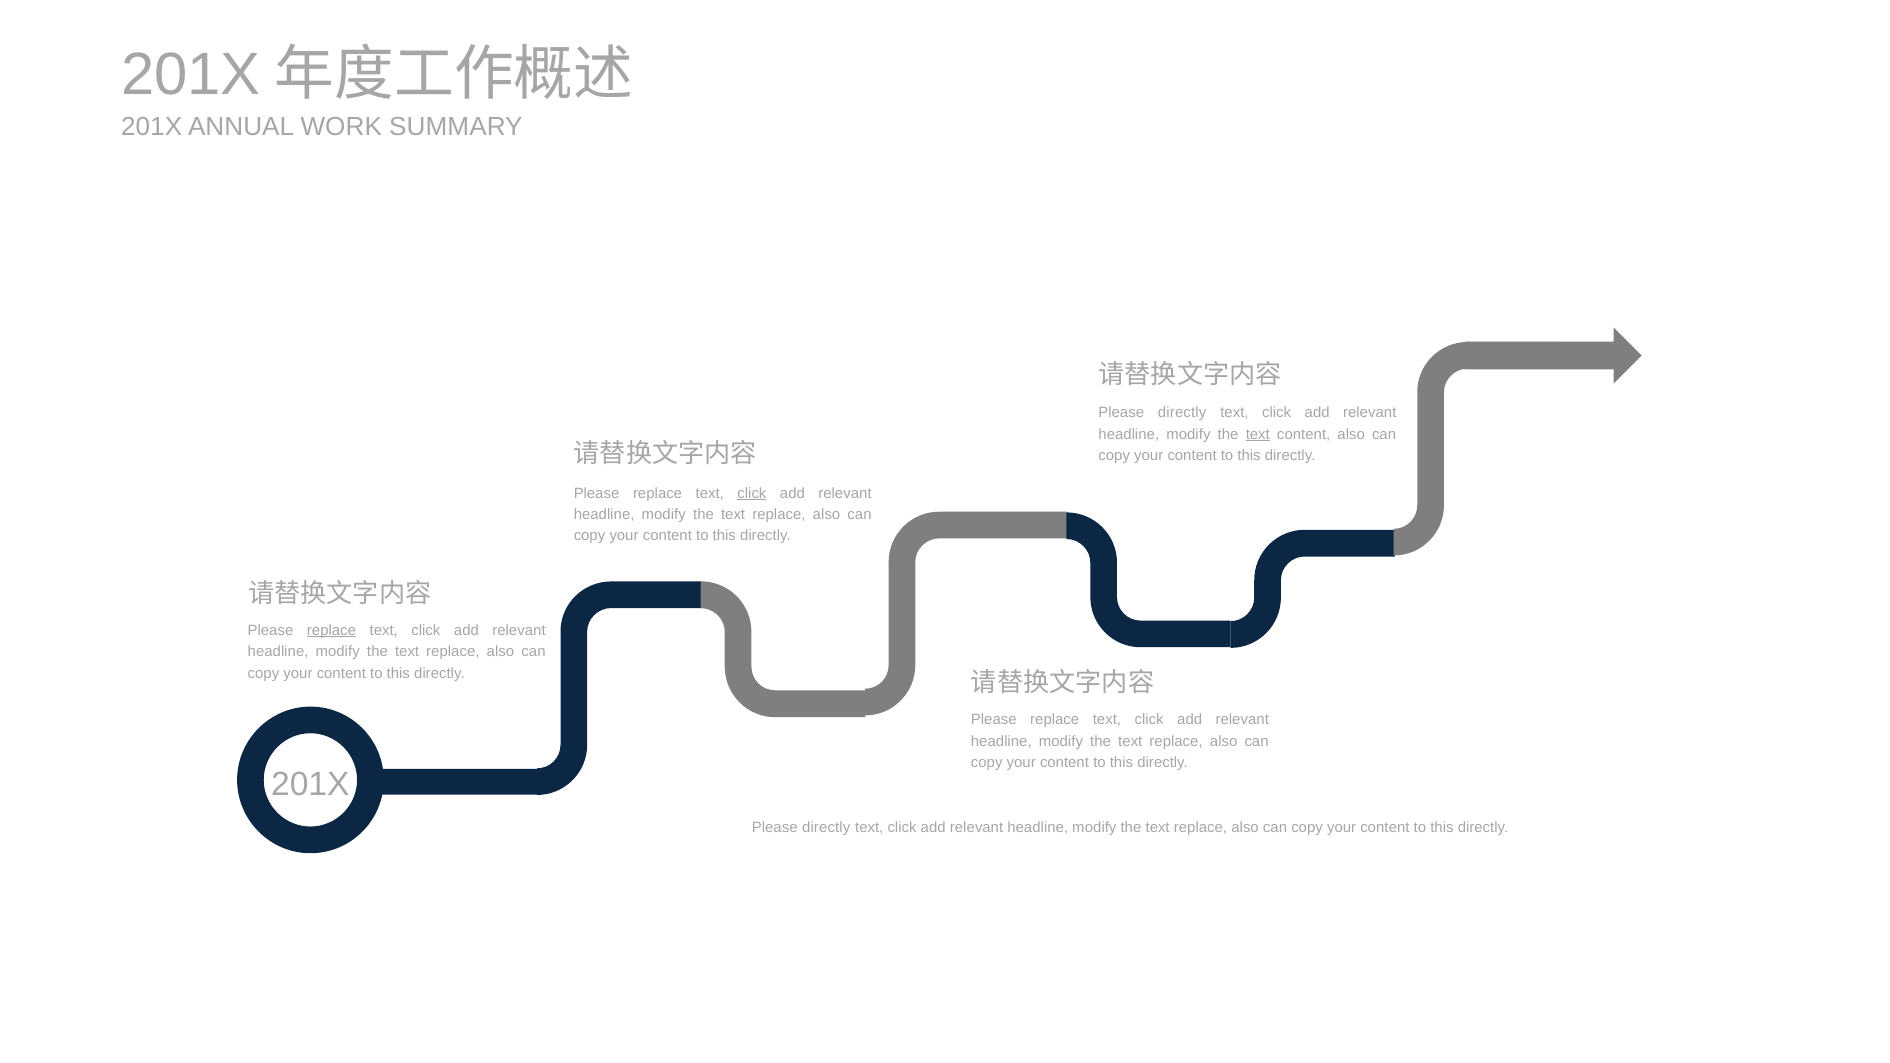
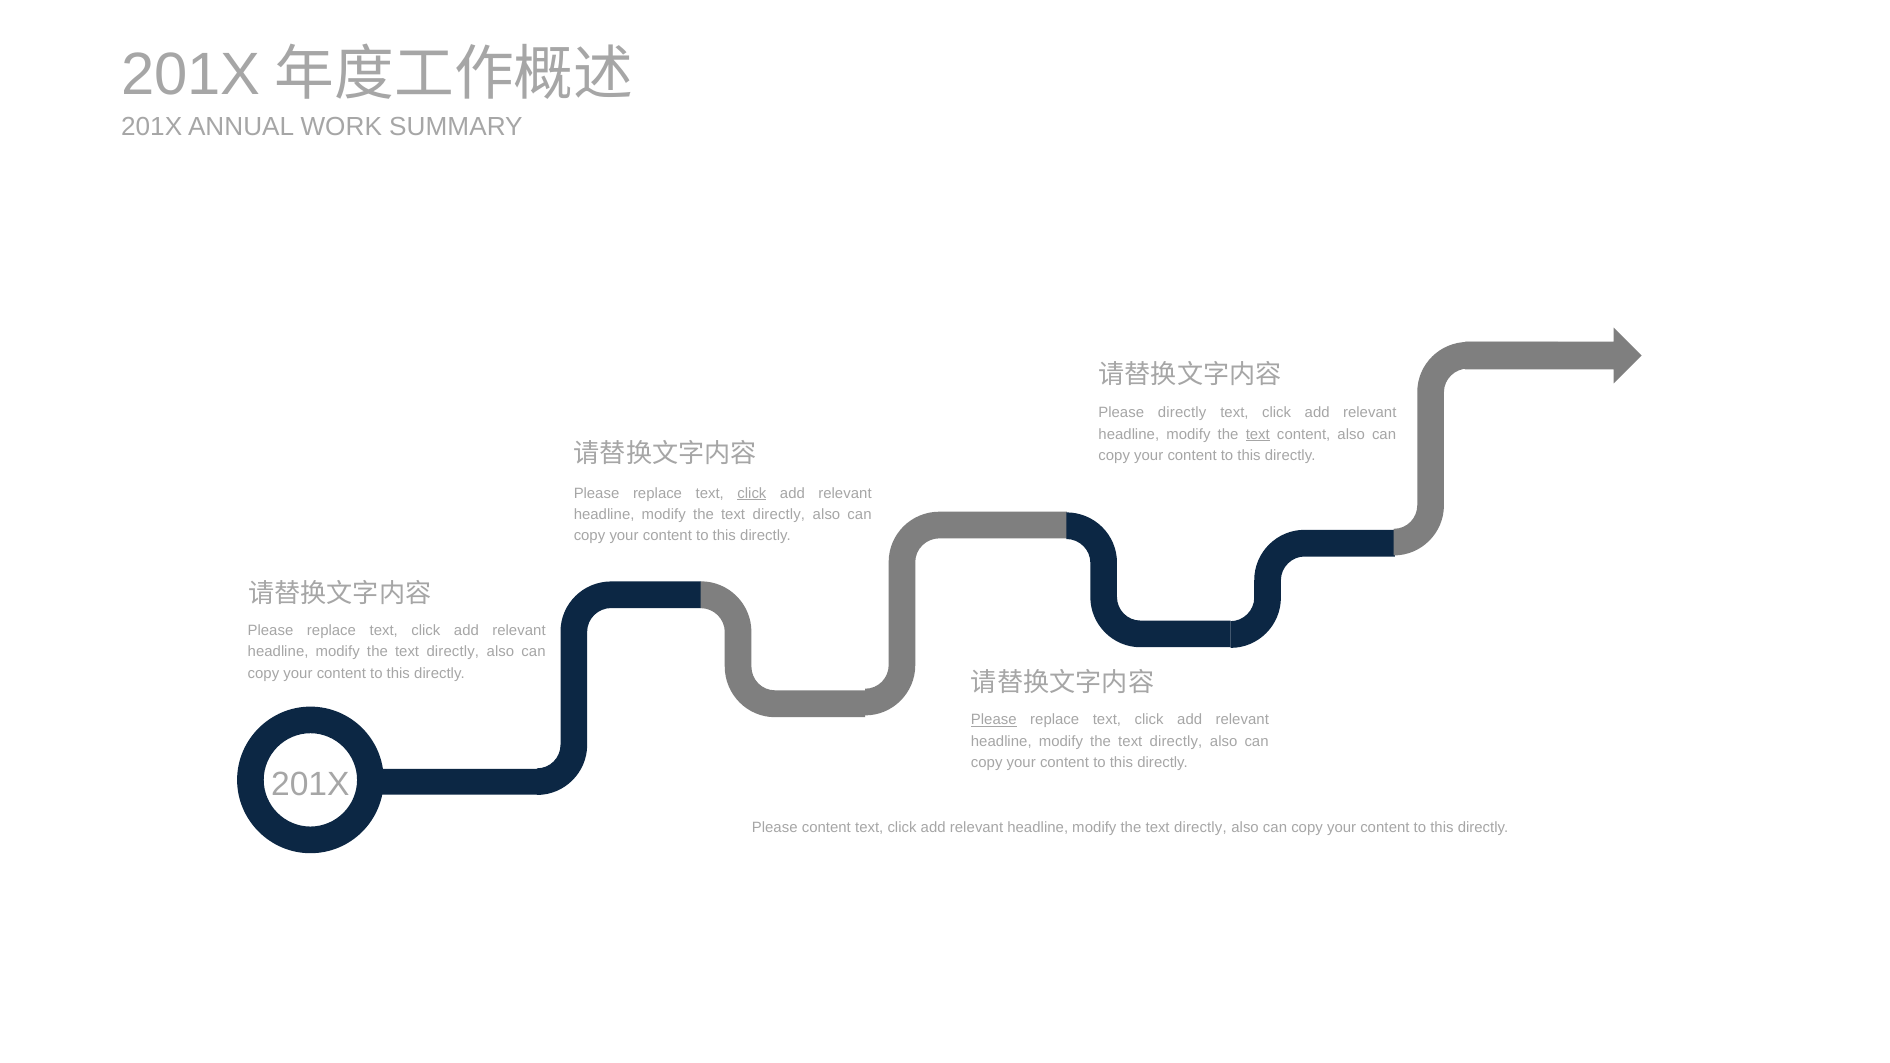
replace: replace -> directly (779, 515)
replace underline: present -> none (331, 630)
replace: replace -> directly (453, 652)
Please underline: none -> present (994, 720)
replace: replace -> directly (1176, 741)
directly: directly -> content (826, 827)
replace: replace -> directly (1200, 827)
